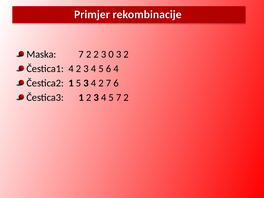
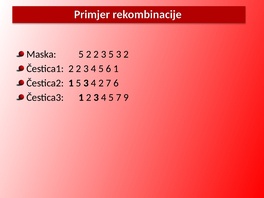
Maska 7: 7 -> 5 (81, 54)
3 0: 0 -> 5 (111, 54)
Čestica1 4: 4 -> 2 (71, 69)
6 4: 4 -> 1 (116, 69)
5 7 2: 2 -> 9 (126, 98)
